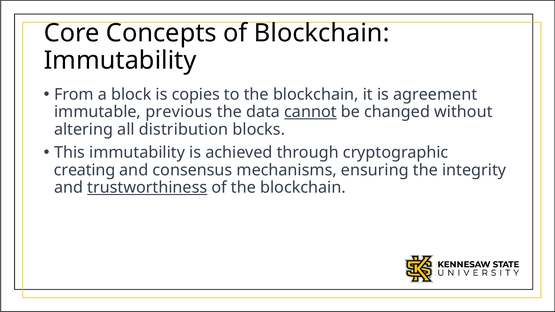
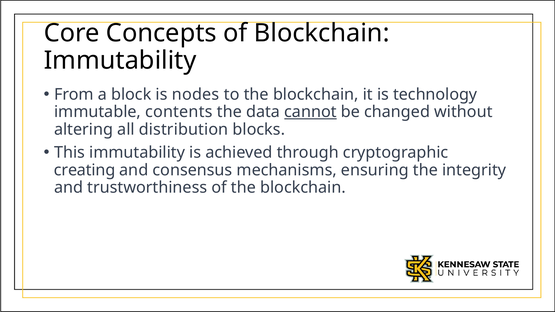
copies: copies -> nodes (196, 95)
agreement: agreement -> technology (435, 95)
previous: previous -> contents (179, 112)
trustworthiness underline: present -> none (147, 188)
